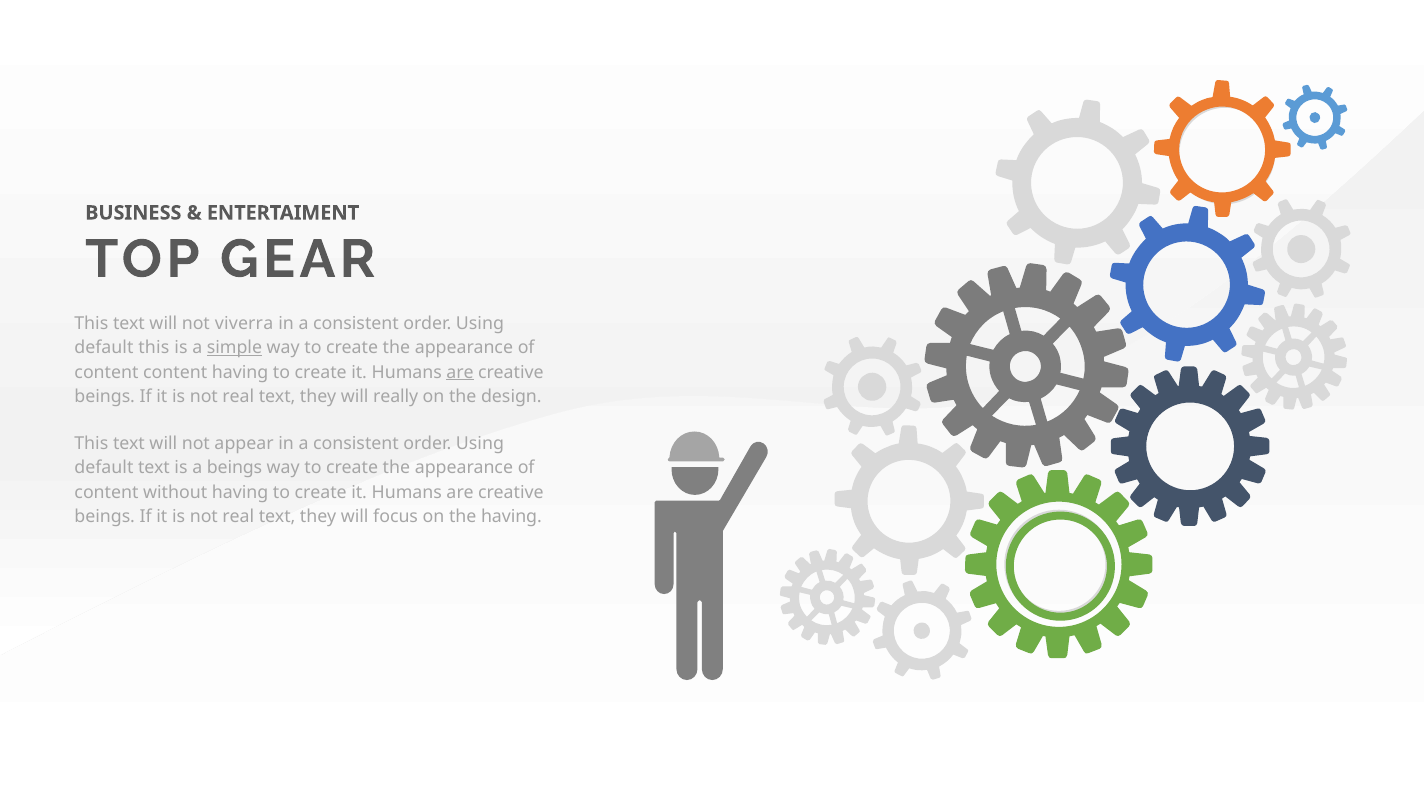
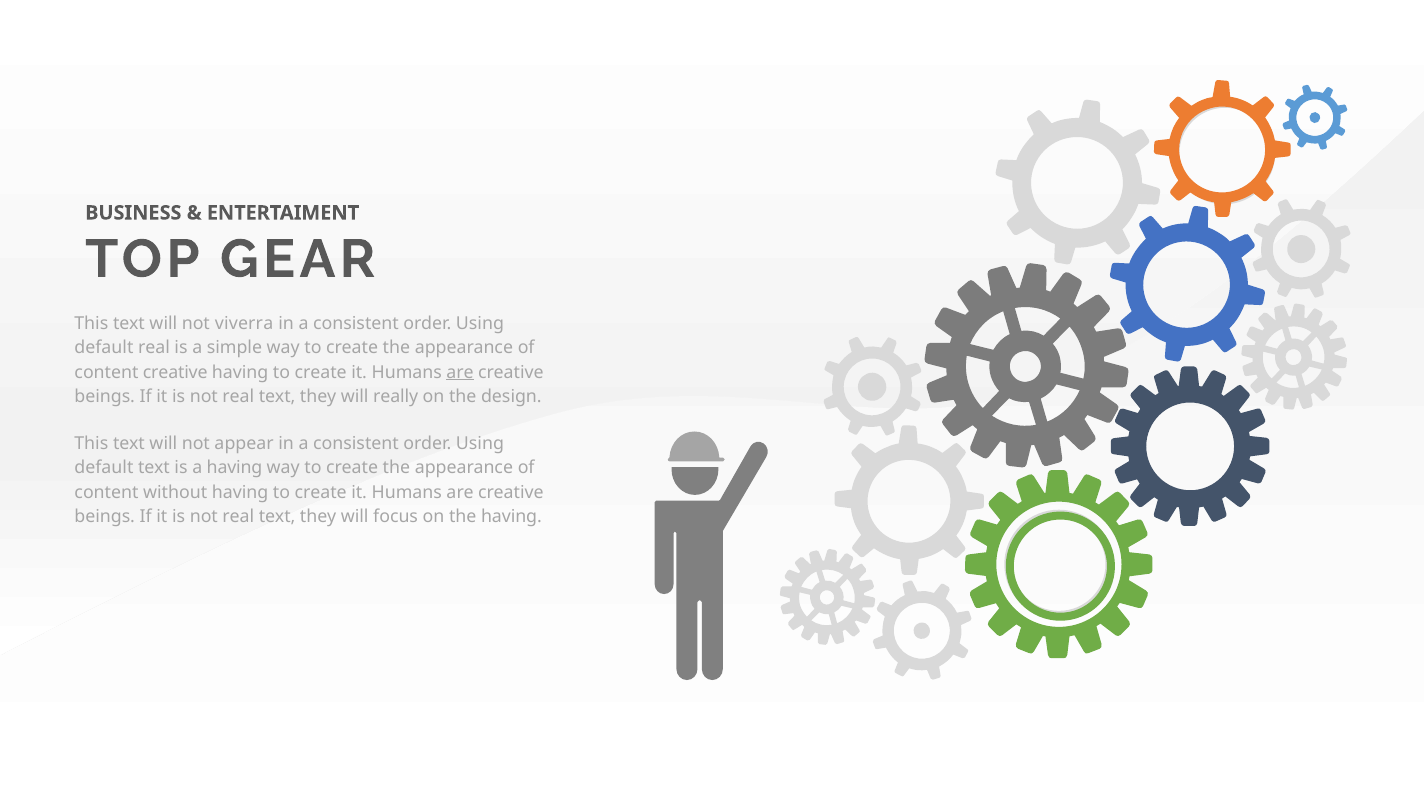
default this: this -> real (154, 348)
simple underline: present -> none (234, 348)
content content: content -> creative (175, 372)
a beings: beings -> having (235, 468)
